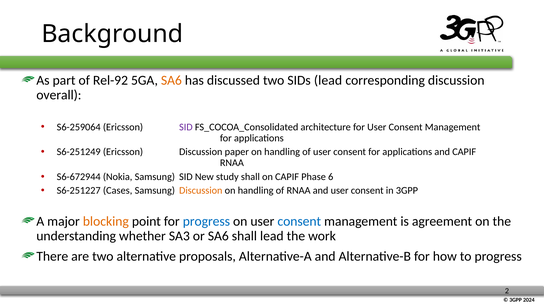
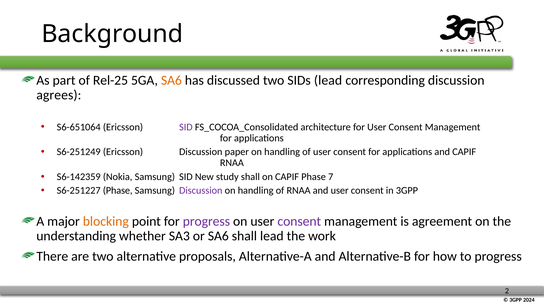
Rel-92: Rel-92 -> Rel-25 (110, 80)
overall: overall -> agrees (59, 95)
S6-259064: S6-259064 -> S6-651064 (79, 127)
S6-672944: S6-672944 -> S6-142359 (79, 177)
6: 6 -> 7 (331, 177)
S6-251227 Cases: Cases -> Phase (118, 191)
Discussion colour: orange -> purple (201, 191)
progress colour: blue -> purple (206, 221)
consent colour: blue -> purple (299, 221)
